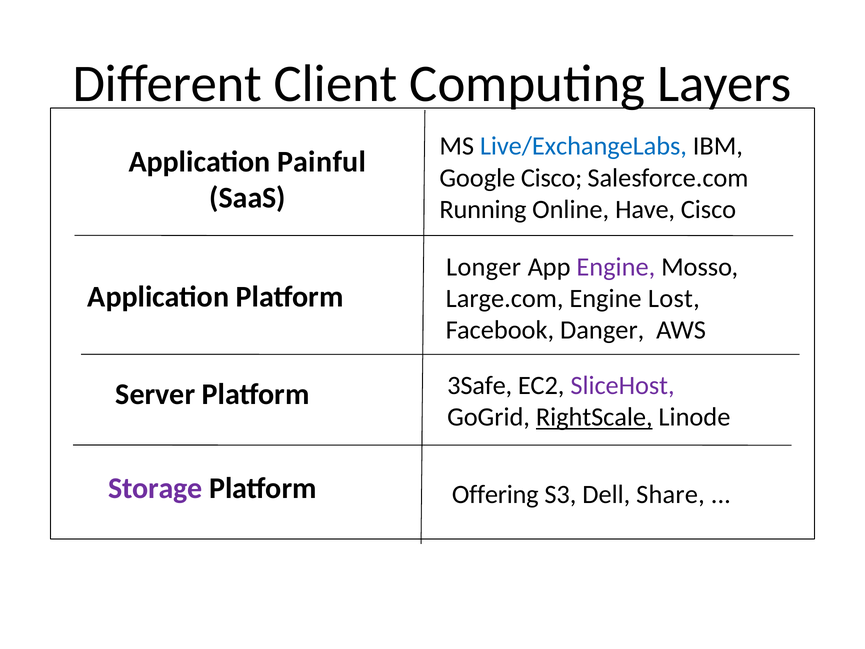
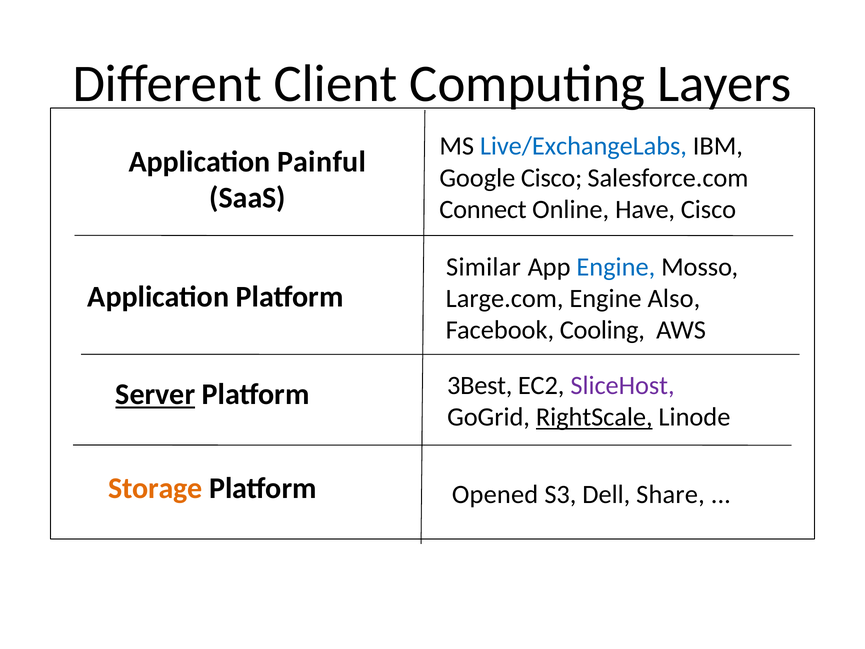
Running: Running -> Connect (483, 210)
Longer: Longer -> Similar (484, 267)
Engine colour: purple -> blue (616, 267)
Lost: Lost -> Also (674, 298)
Danger: Danger -> Cooling (602, 330)
3Safe: 3Safe -> 3Best (480, 385)
Server underline: none -> present (155, 394)
Storage colour: purple -> orange (155, 488)
Offering: Offering -> Opened (495, 494)
